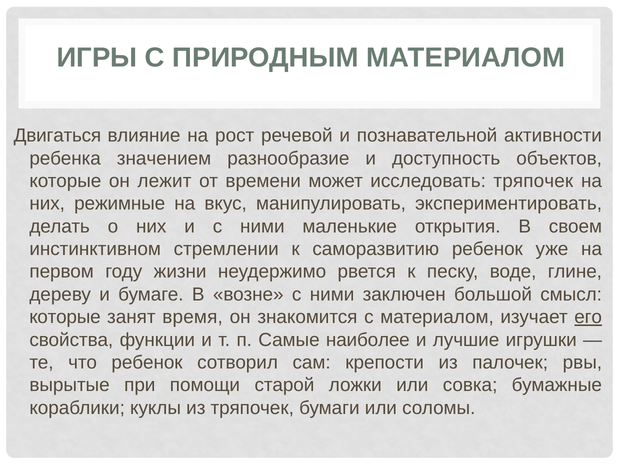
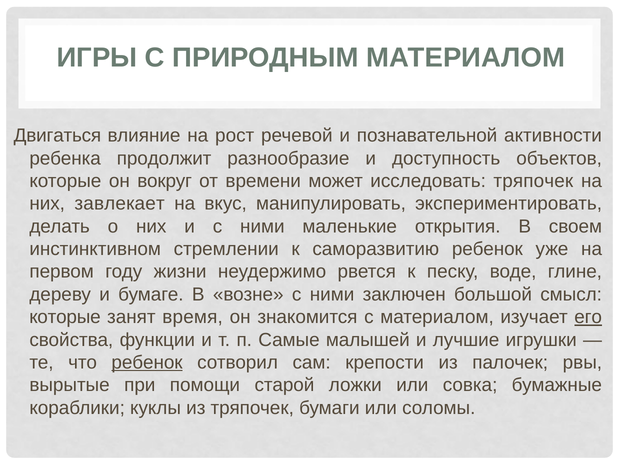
значением: значением -> продолжит (164, 158)
лежит: лежит -> вокруг (165, 181)
режимные: режимные -> завлекает (120, 204)
наиболее: наиболее -> малышей (368, 340)
ребенок underline: none -> present (147, 363)
